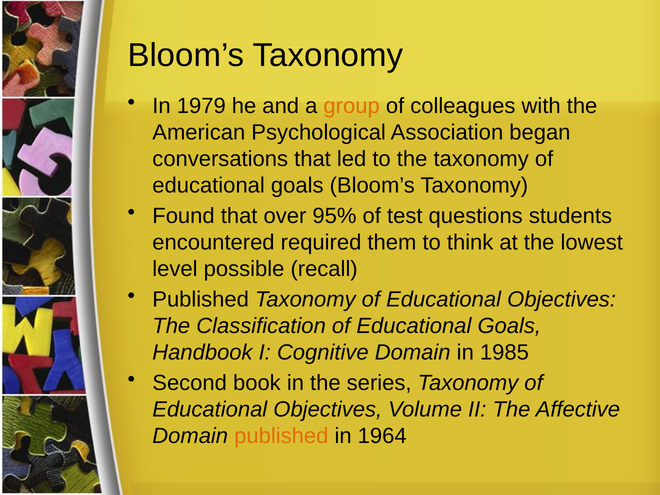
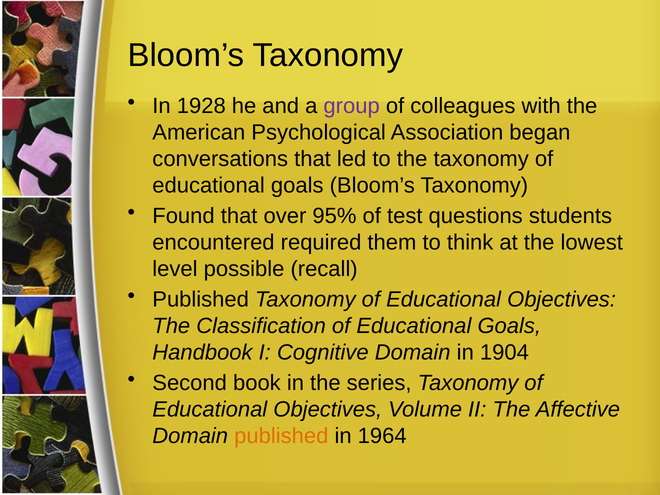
1979: 1979 -> 1928 (201, 106)
group colour: orange -> purple (352, 106)
1985: 1985 -> 1904 (504, 352)
